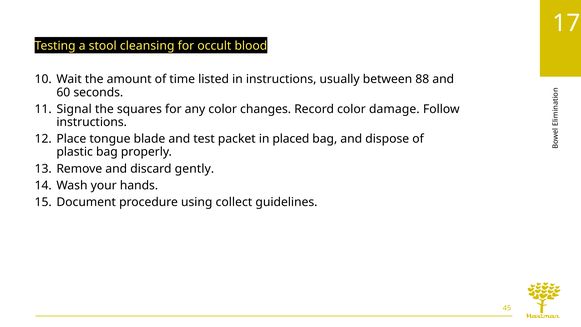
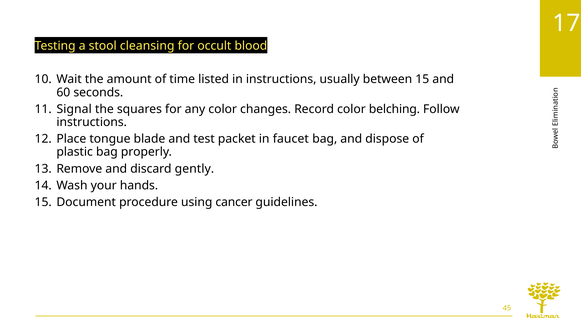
between 88: 88 -> 15 (422, 79)
damage: damage -> belching (394, 109)
placed: placed -> faucet (291, 139)
collect: collect -> cancer (234, 202)
